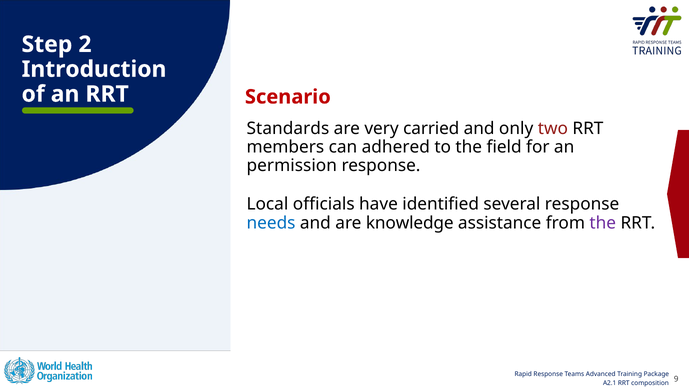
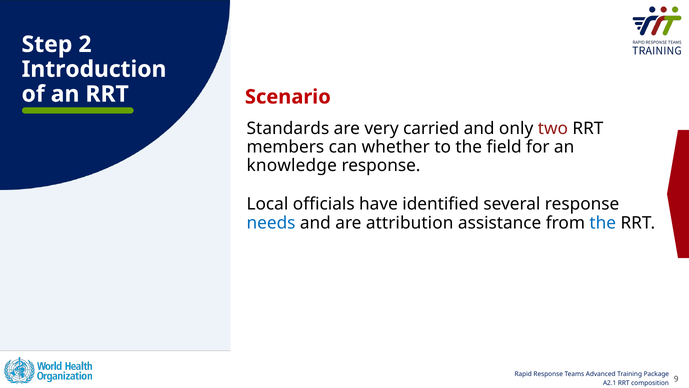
adhered: adhered -> whether (396, 147)
permission: permission -> knowledge (292, 165)
knowledge: knowledge -> attribution (410, 223)
the colour: purple -> blue (603, 223)
